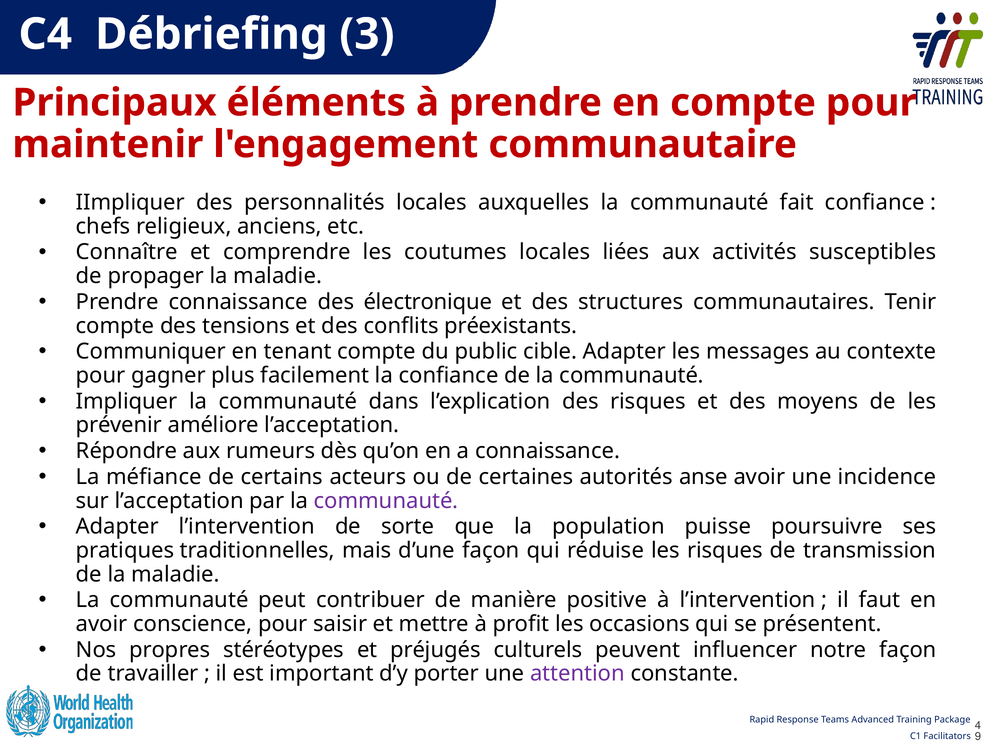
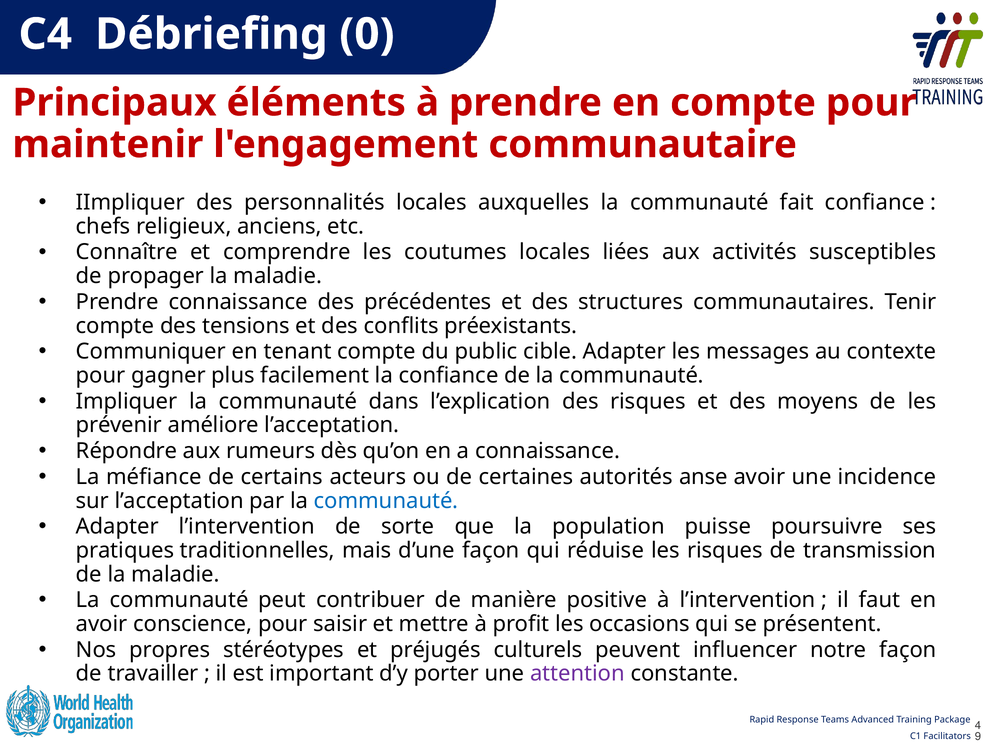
3: 3 -> 0 (367, 34)
électronique: électronique -> précédentes (428, 302)
communauté colour: purple -> blue (386, 501)
